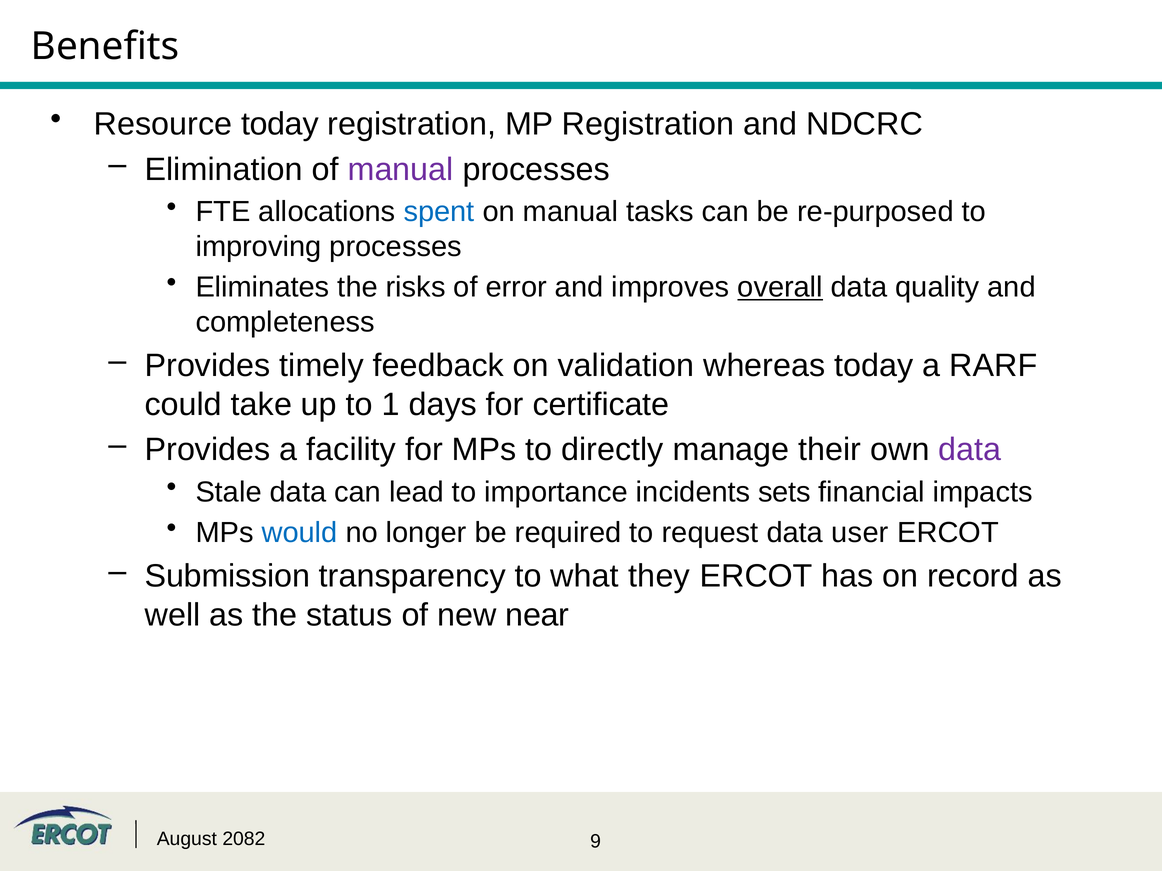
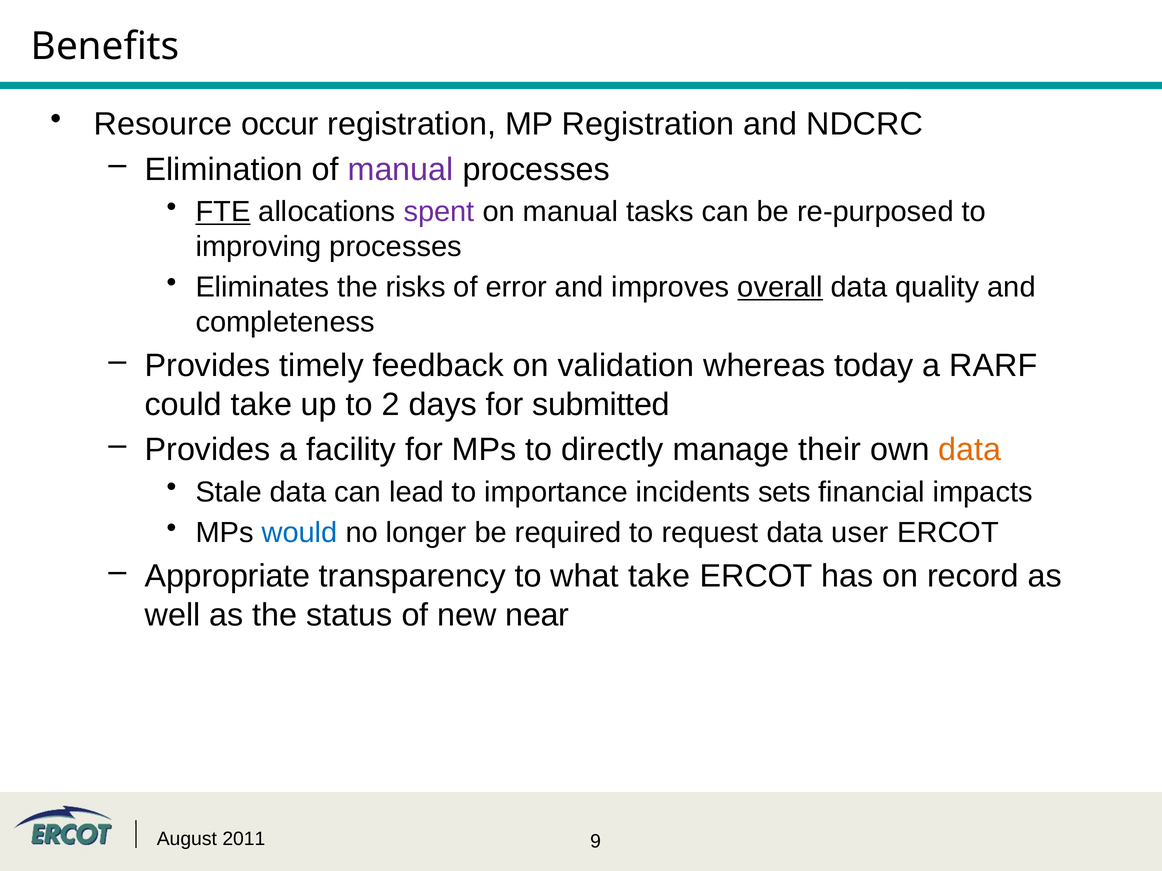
Resource today: today -> occur (280, 124)
FTE underline: none -> present (223, 212)
spent colour: blue -> purple (439, 212)
1: 1 -> 2 (391, 405)
certificate: certificate -> submitted (601, 405)
data colour: purple -> orange (970, 450)
Submission: Submission -> Appropriate (227, 577)
what they: they -> take (659, 577)
2082: 2082 -> 2011 (244, 839)
